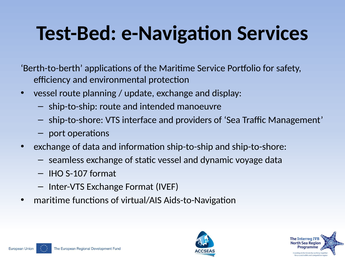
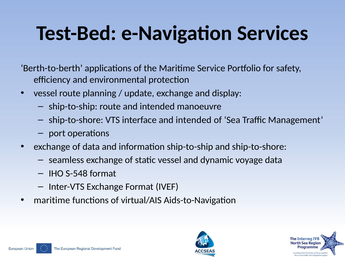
interface and providers: providers -> intended (194, 120)
S-107: S-107 -> S-548 (77, 174)
